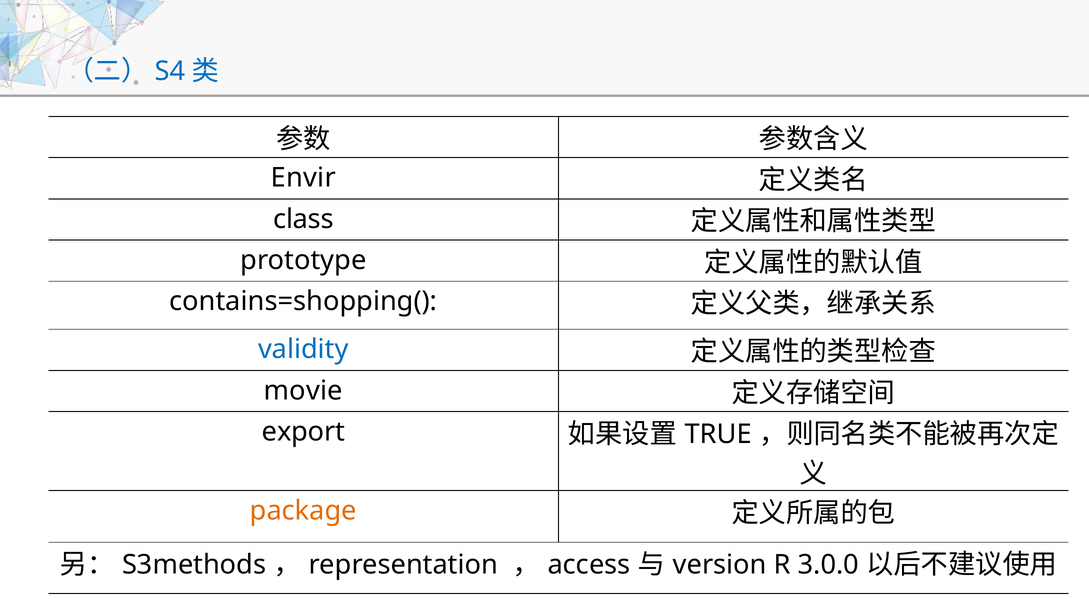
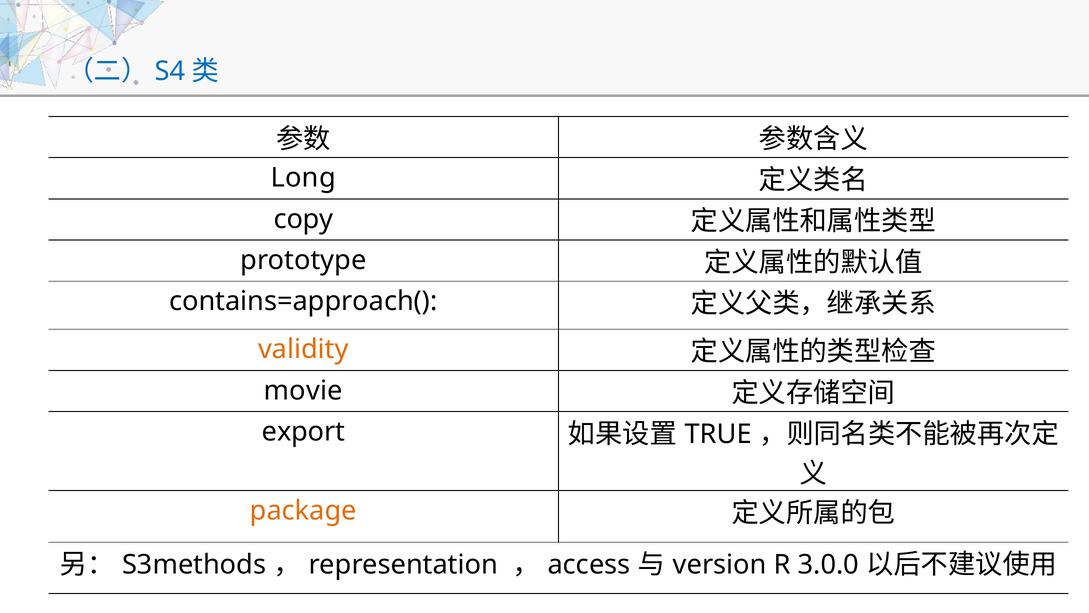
Envir: Envir -> Long (303, 178)
class: class -> copy (303, 219)
contains=shopping(: contains=shopping( -> contains=approach( (303, 301)
validity colour: blue -> orange (303, 349)
